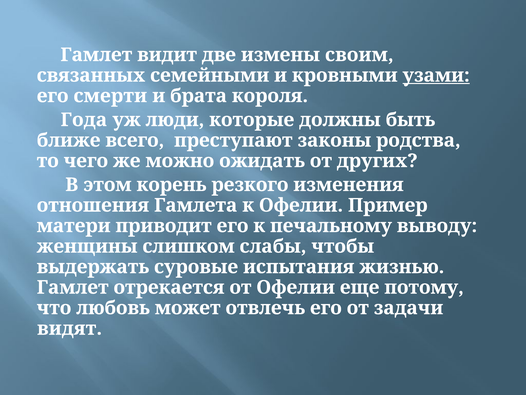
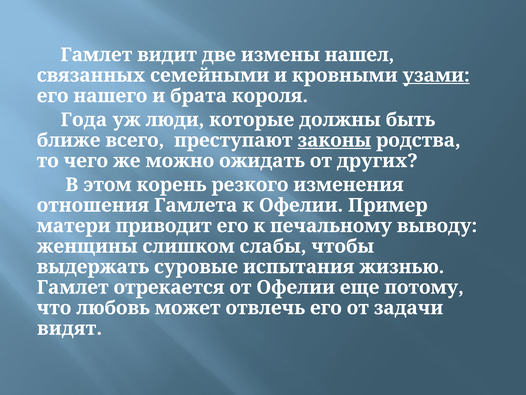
своим: своим -> нашел (359, 55)
смерти: смерти -> нашего (110, 96)
законы underline: none -> present (334, 140)
